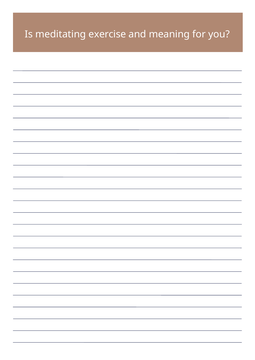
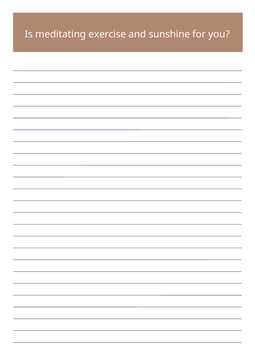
meaning: meaning -> sunshine (169, 34)
